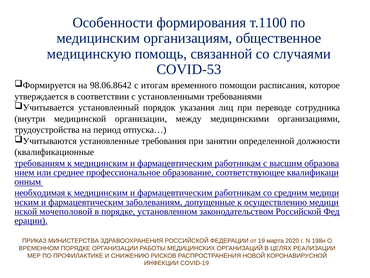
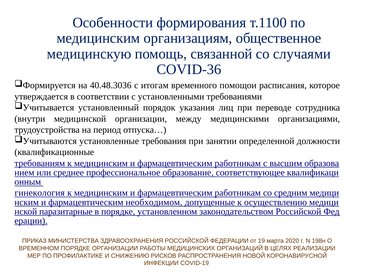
COVID-53: COVID-53 -> COVID-36 (189, 69)
98.06.8642: 98.06.8642 -> 40.48.3036 (111, 85)
необходимая: необходимая -> гинекология (40, 193)
заболеваниям: заболеваниям -> необходимом (154, 202)
мочеполовой: мочеполовой -> паразитарные (66, 211)
